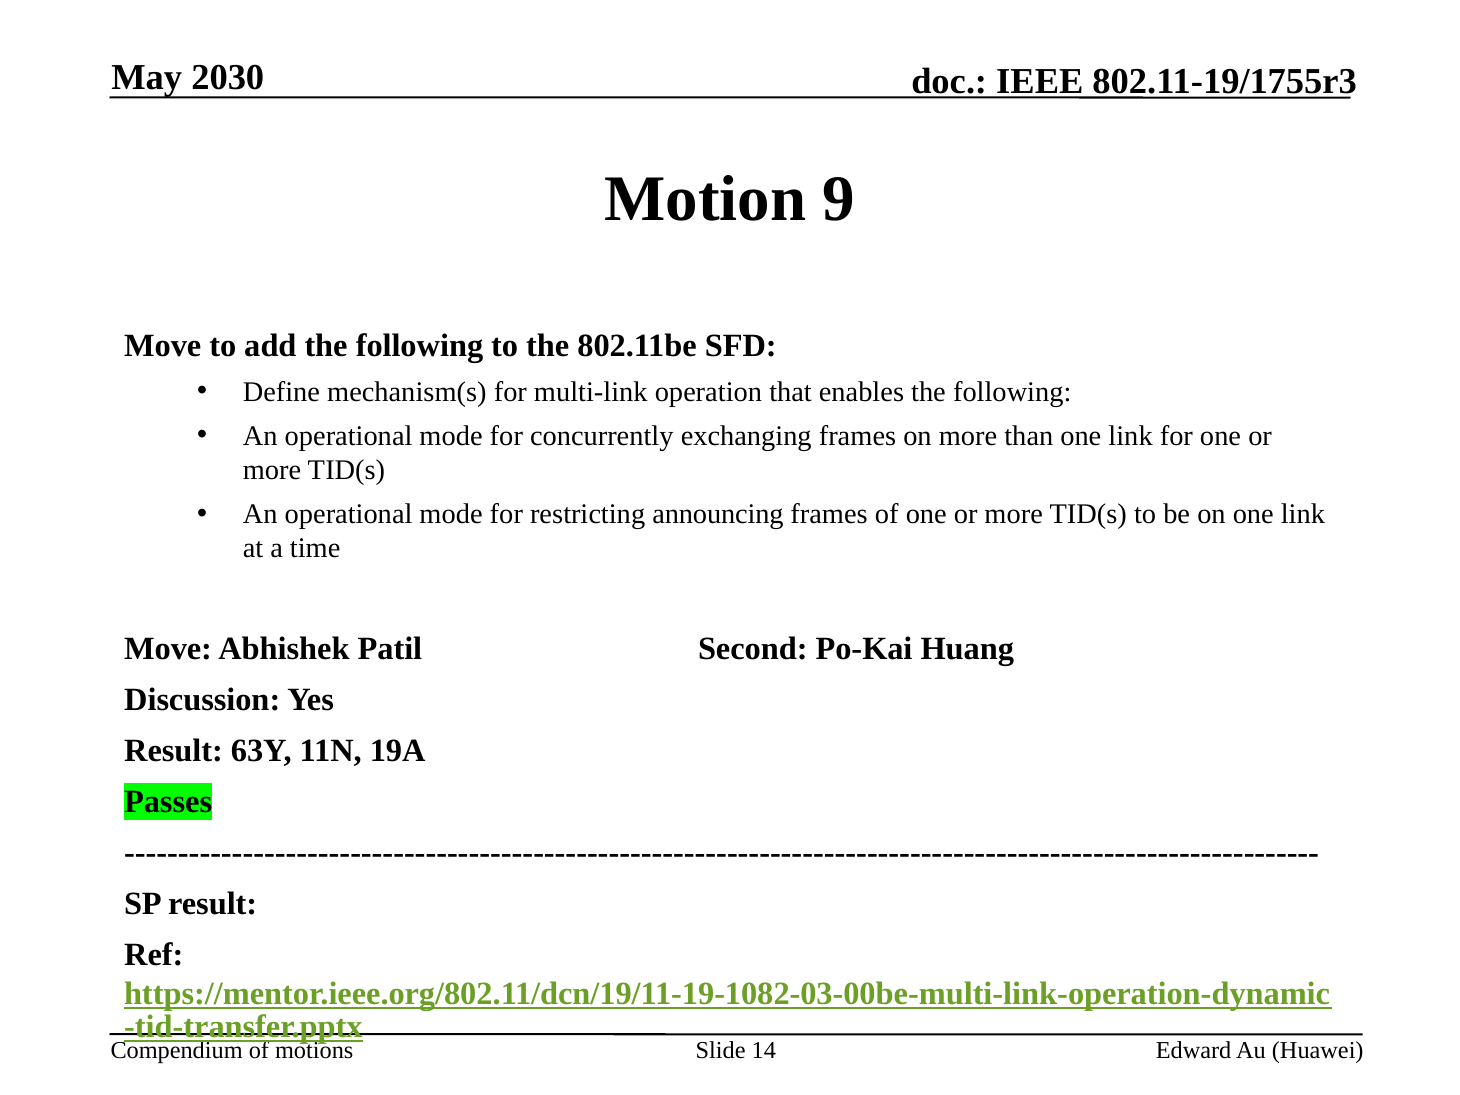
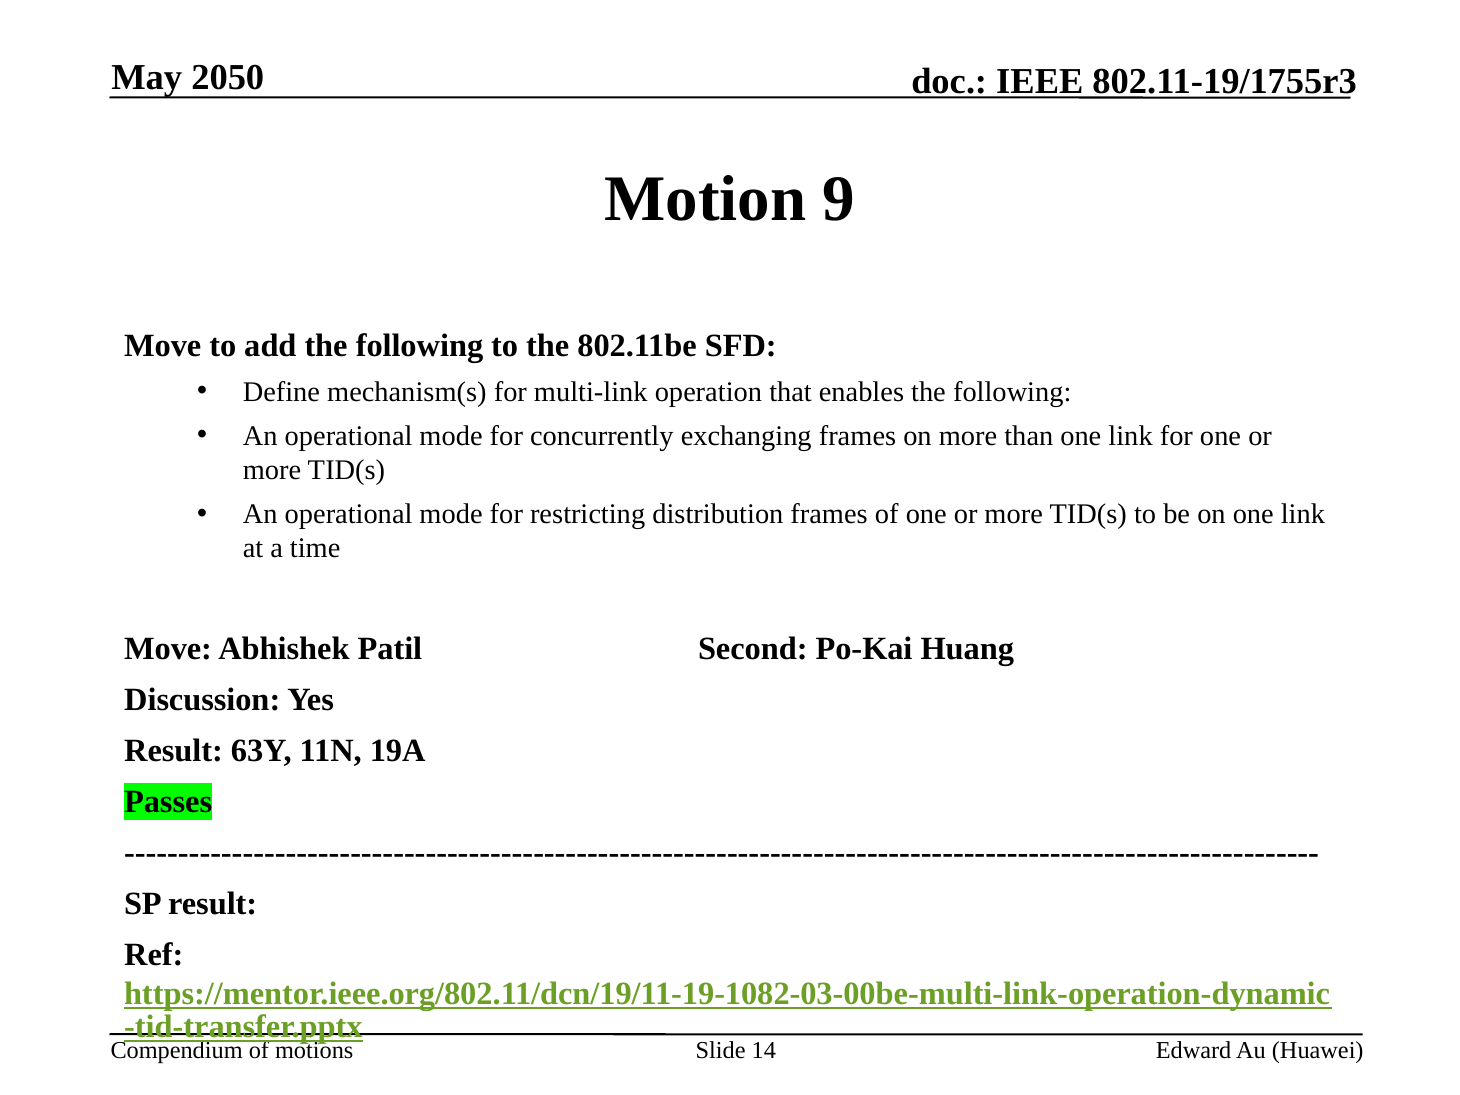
2030: 2030 -> 2050 (228, 77)
announcing: announcing -> distribution (718, 514)
